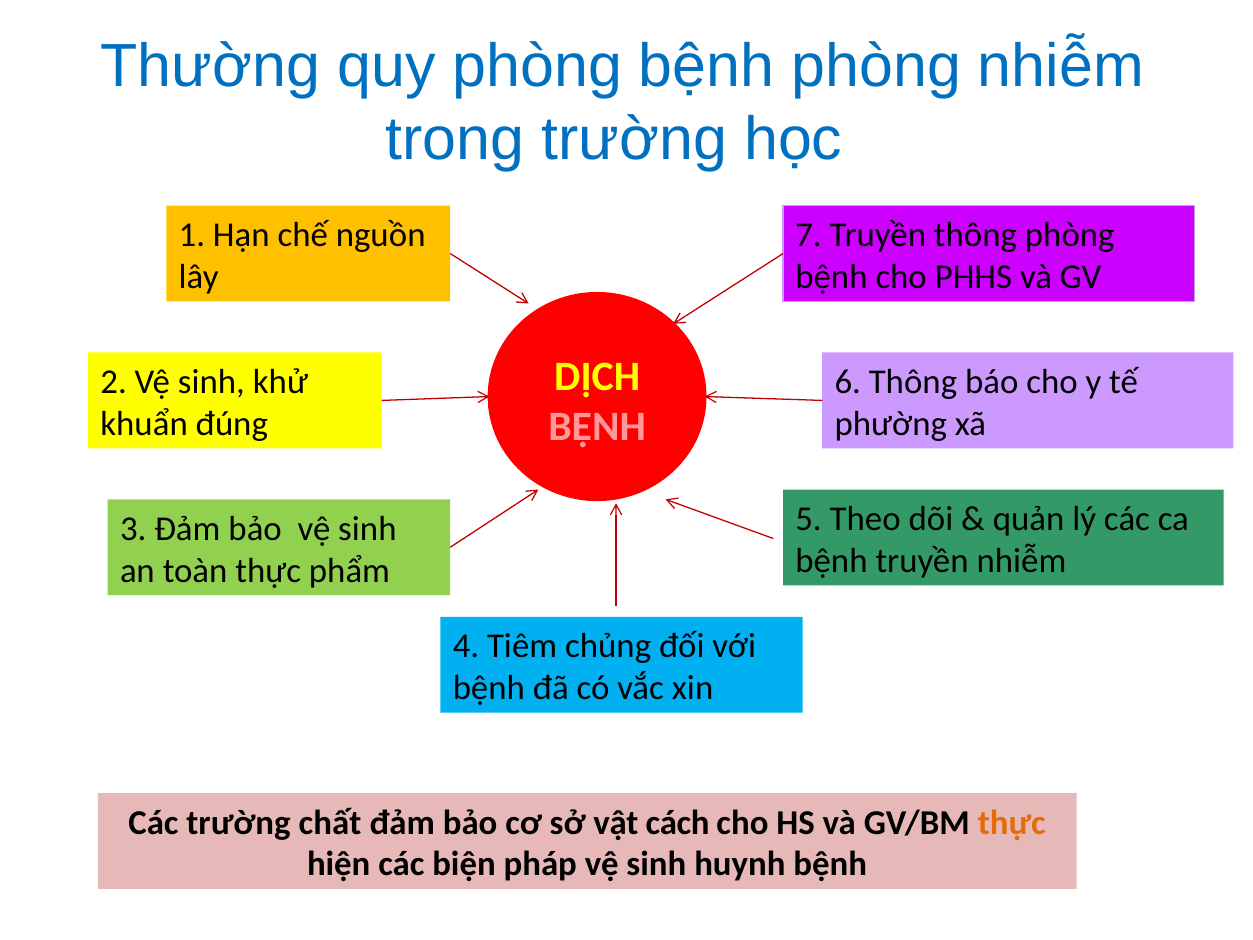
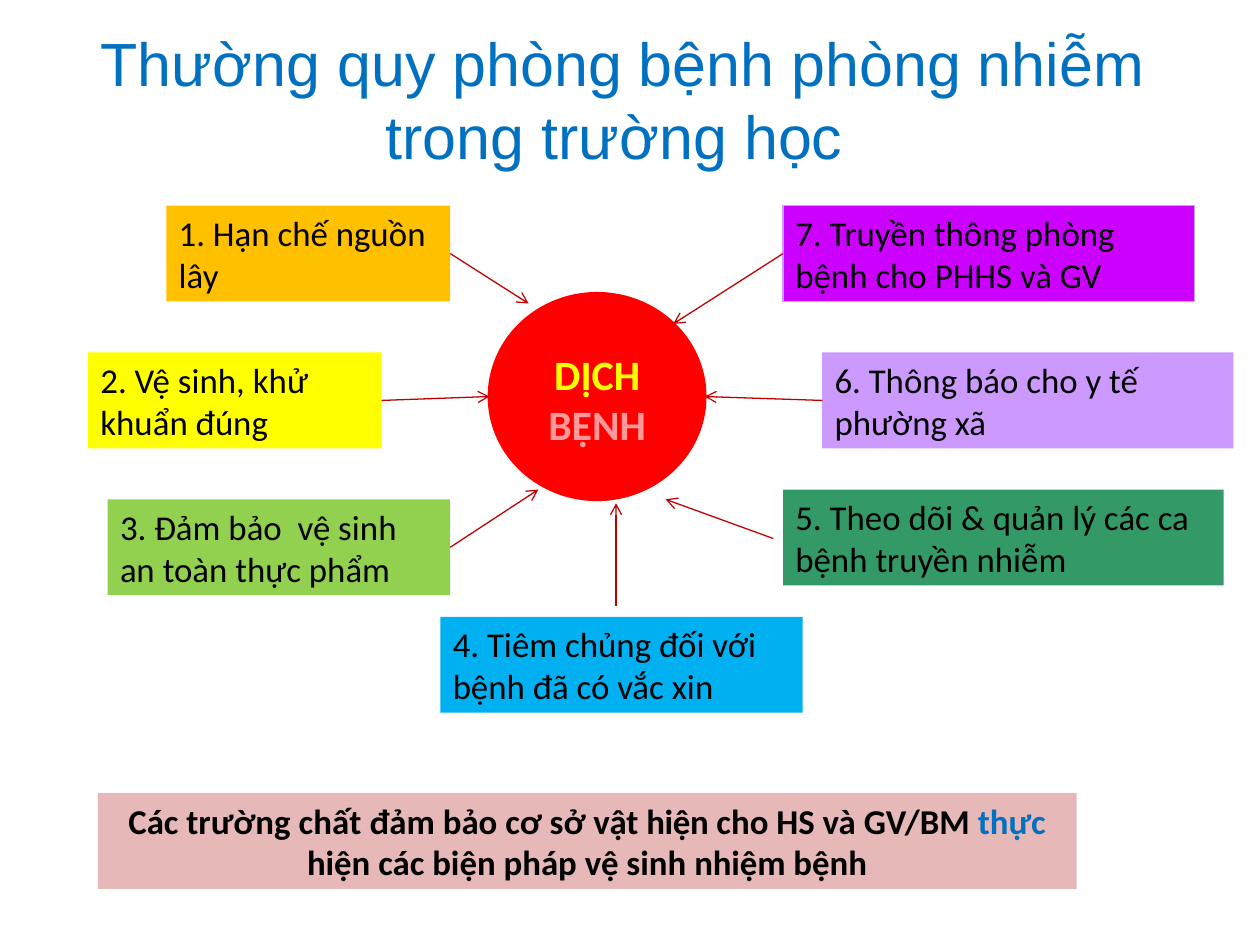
vật cách: cách -> hiện (678, 822)
thực colour: orange -> blue (1012, 822)
huynh: huynh -> nhiệm (740, 864)
